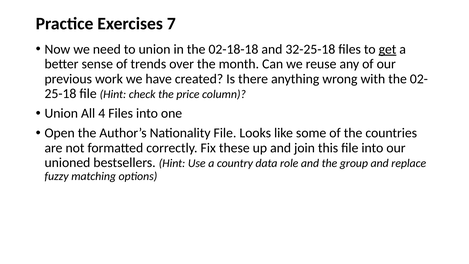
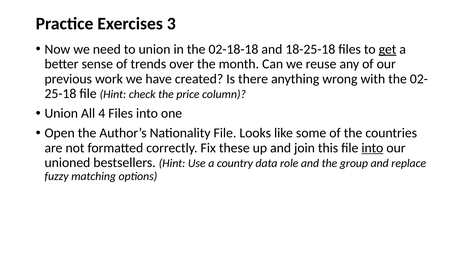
7: 7 -> 3 (171, 24)
32-25-18: 32-25-18 -> 18-25-18 (310, 49)
into underline: none -> present (372, 148)
